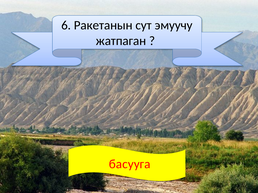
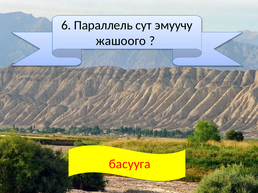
Ракетанын: Ракетанын -> Параллель (103, 25)
жатпаган: жатпаган -> жашоого (121, 41)
